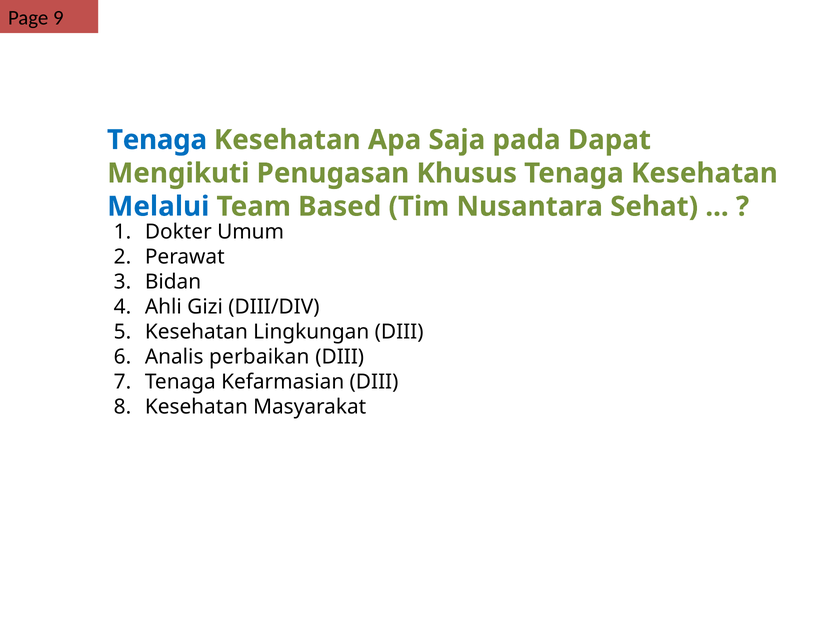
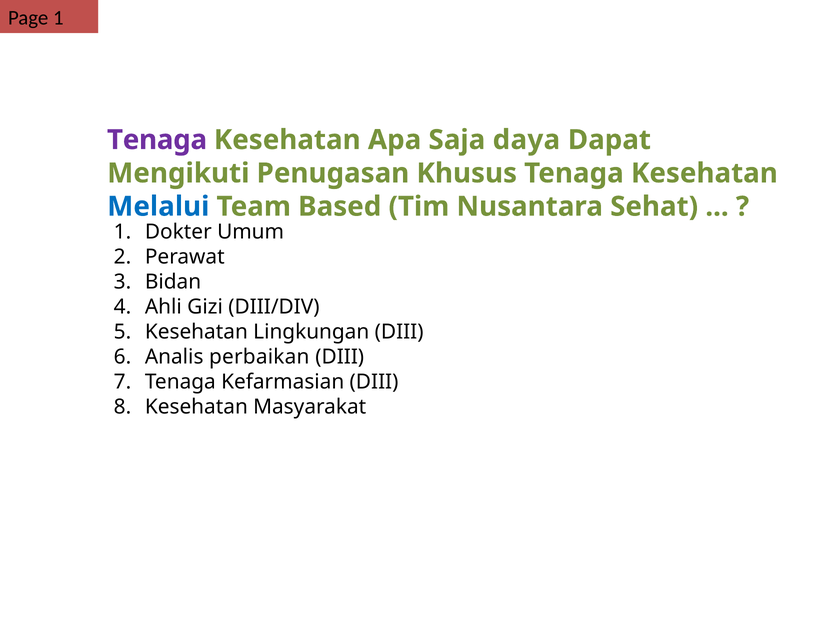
Page 9: 9 -> 1 (58, 18)
Tenaga colour: blue -> purple (157, 140)
pada: pada -> daya (526, 140)
